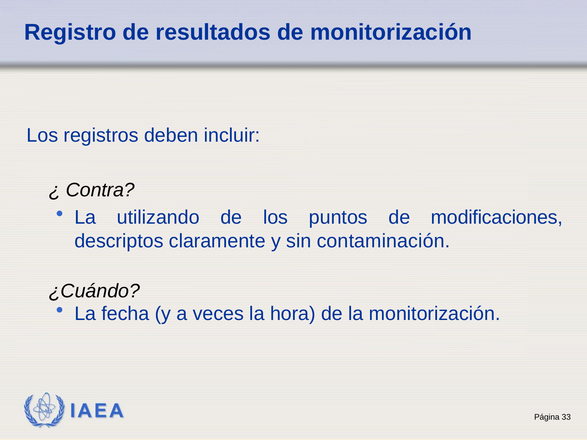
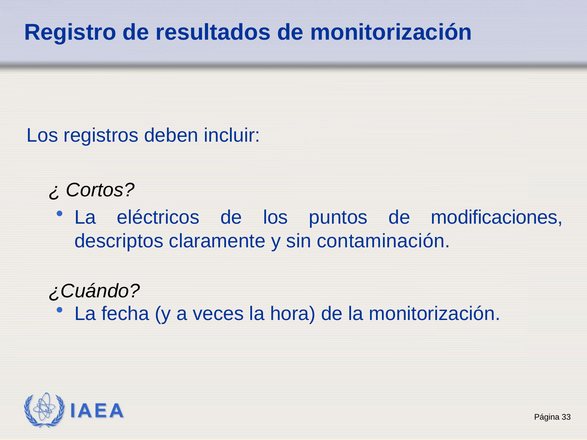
Contra: Contra -> Cortos (100, 190)
utilizando: utilizando -> eléctricos (158, 218)
